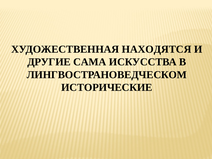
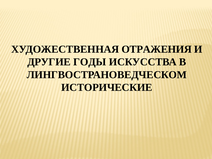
НАХОДЯТСЯ: НАХОДЯТСЯ -> ОТРАЖЕНИЯ (157, 49)
САМА: САМА -> ГОДЫ (90, 62)
